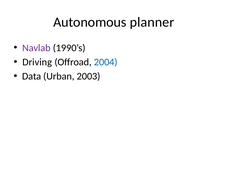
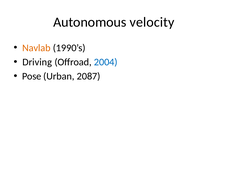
planner: planner -> velocity (152, 22)
Navlab colour: purple -> orange (36, 48)
Data: Data -> Pose (32, 76)
2003: 2003 -> 2087 (89, 76)
